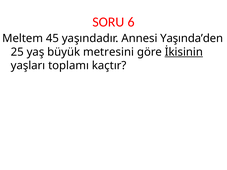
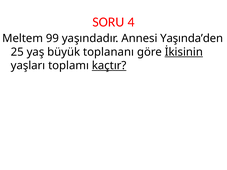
6: 6 -> 4 (131, 22)
45: 45 -> 99 (52, 38)
metresini: metresini -> toplananı (109, 52)
kaçtır underline: none -> present (109, 66)
